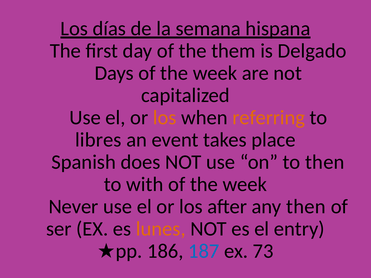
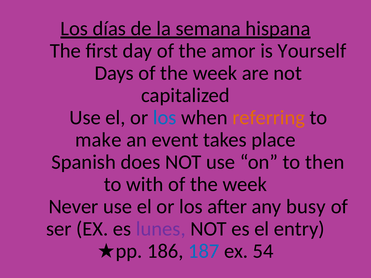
them: them -> amor (233, 51)
Delgado: Delgado -> Yourself (312, 51)
los colour: orange -> blue (165, 118)
libres: libres -> make (98, 140)
any then: then -> busy (306, 207)
lunes colour: orange -> purple (161, 229)
73: 73 -> 54 (263, 251)
